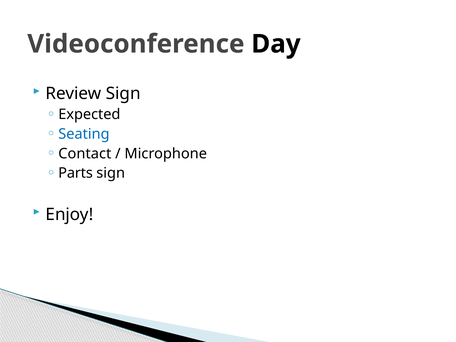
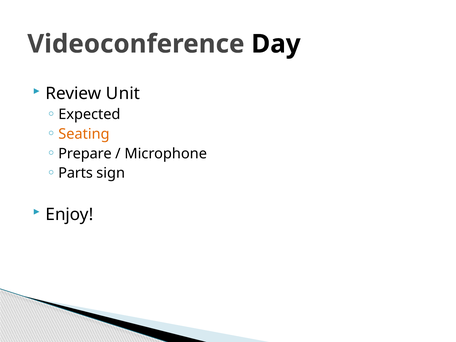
Review Sign: Sign -> Unit (123, 94)
Seating colour: blue -> orange (84, 134)
Contact: Contact -> Prepare (85, 154)
